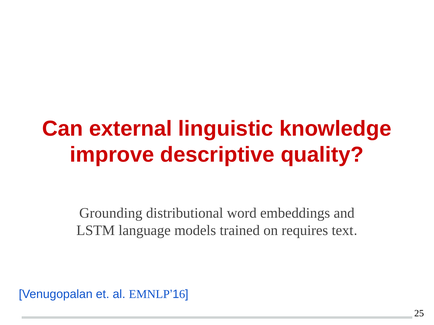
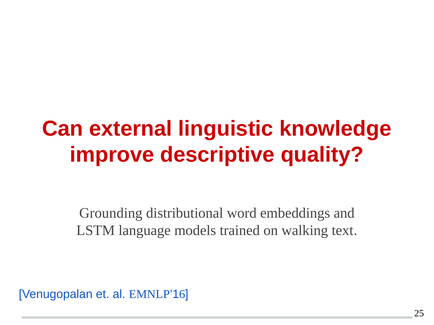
requires: requires -> walking (305, 231)
